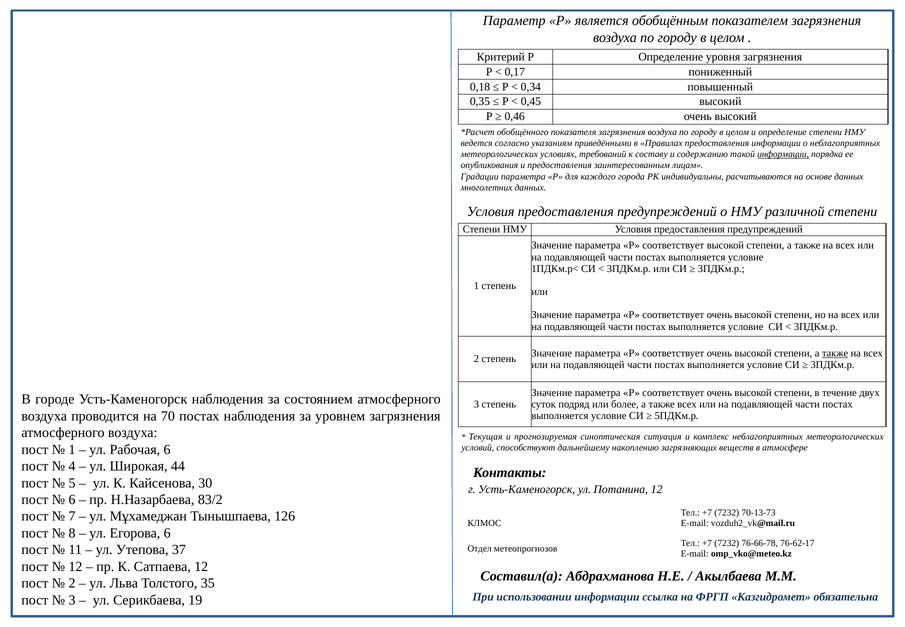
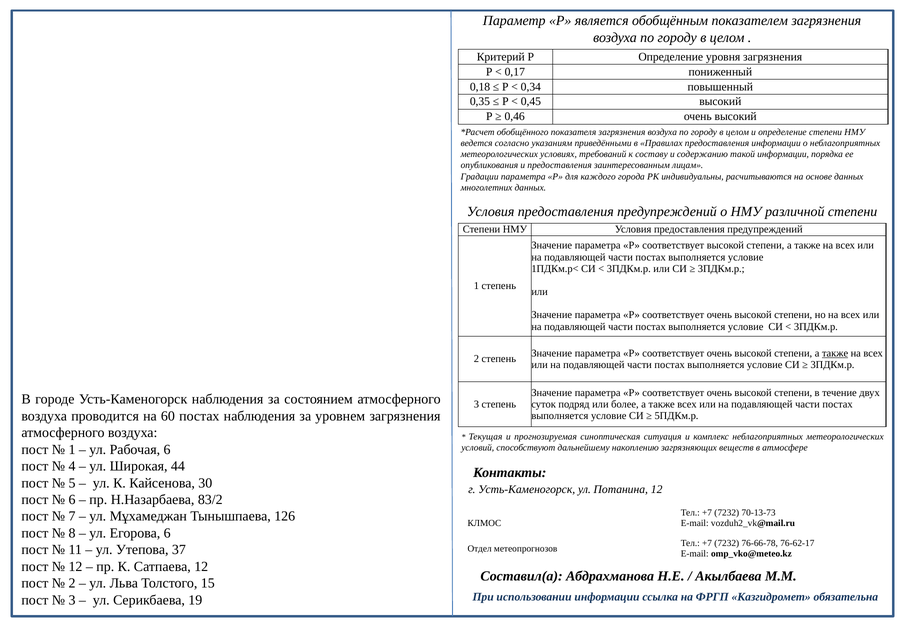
информации underline: present -> none (783, 154)
70: 70 -> 60 (168, 416)
35: 35 -> 15 (208, 583)
